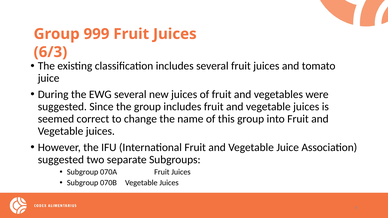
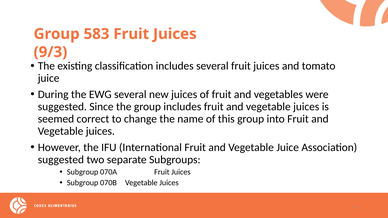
999: 999 -> 583 (97, 34)
6/3: 6/3 -> 9/3 (50, 52)
